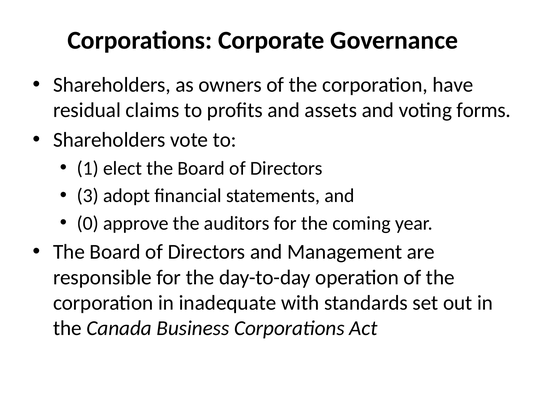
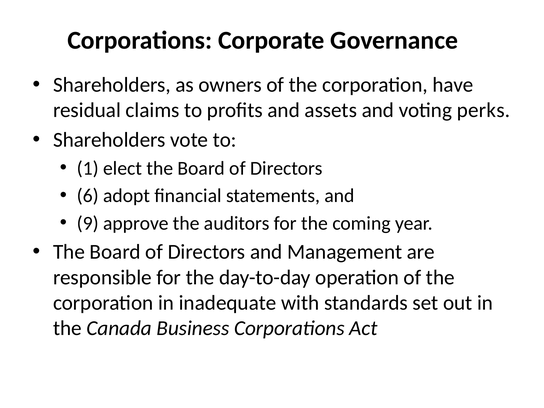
forms: forms -> perks (484, 110)
3: 3 -> 6 (88, 196)
0: 0 -> 9 (88, 223)
